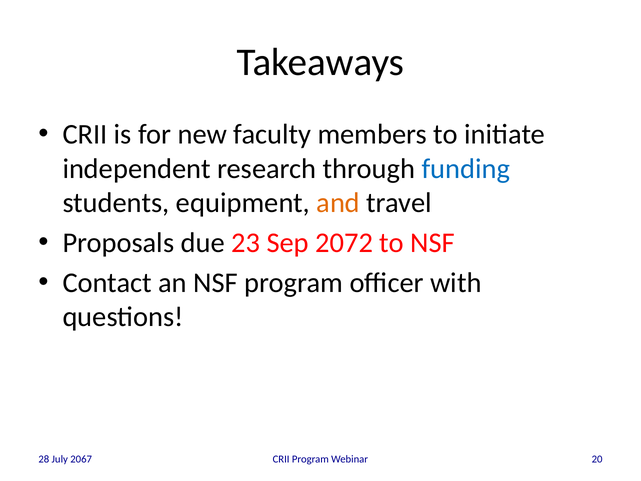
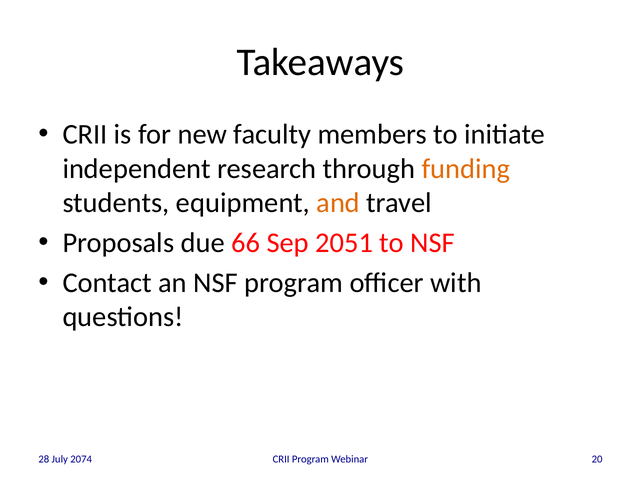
funding colour: blue -> orange (466, 169)
23: 23 -> 66 (246, 243)
2072: 2072 -> 2051 (344, 243)
2067: 2067 -> 2074 (81, 459)
